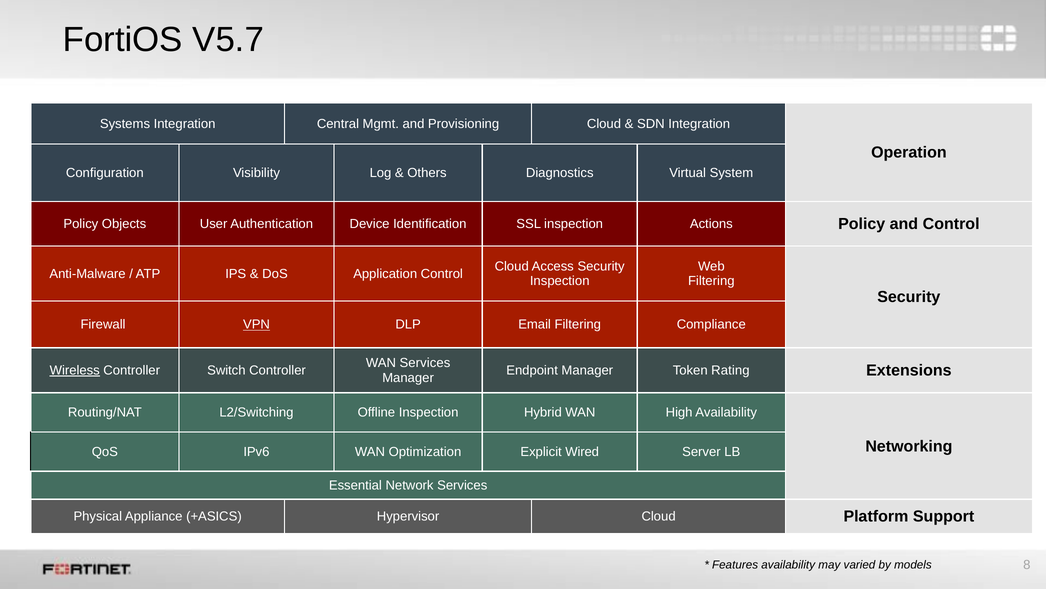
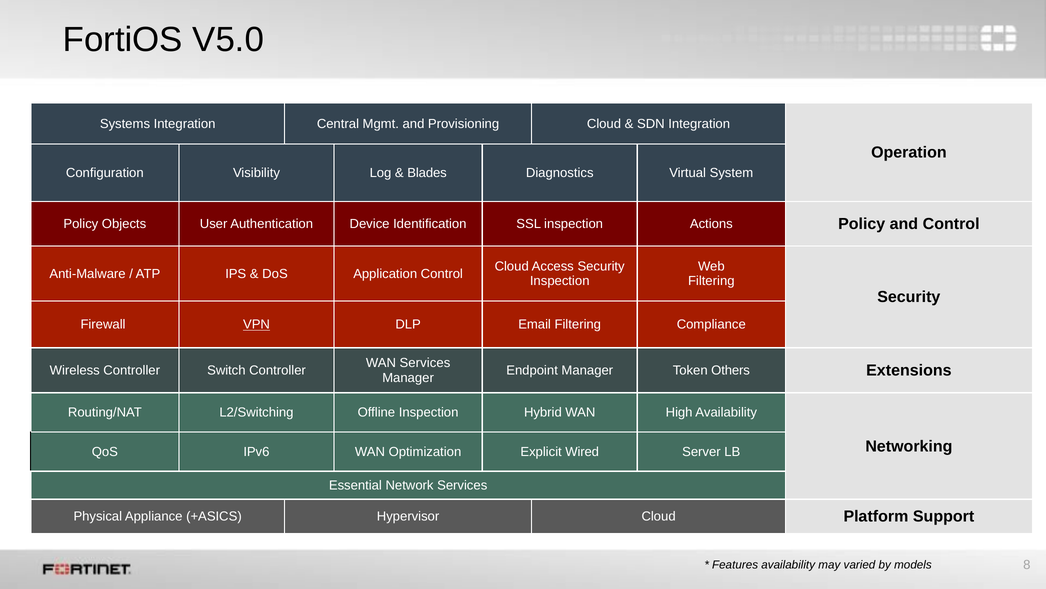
V5.7: V5.7 -> V5.0 (228, 40)
Others: Others -> Blades (427, 173)
Wireless underline: present -> none (75, 370)
Rating: Rating -> Others (731, 370)
